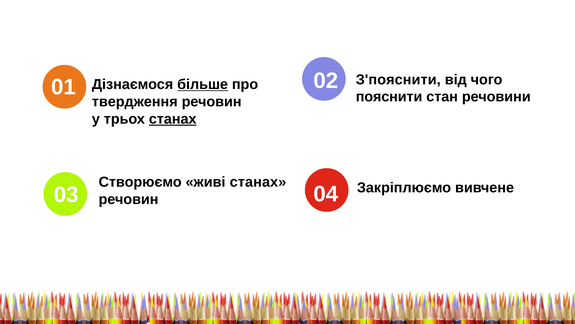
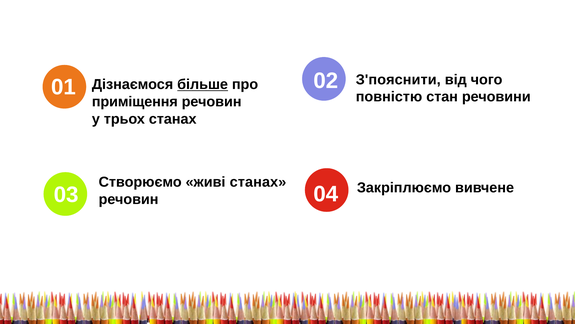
пояснити: пояснити -> повністю (389, 97)
твердження: твердження -> приміщення (135, 102)
станах underline: present -> none (173, 119)
